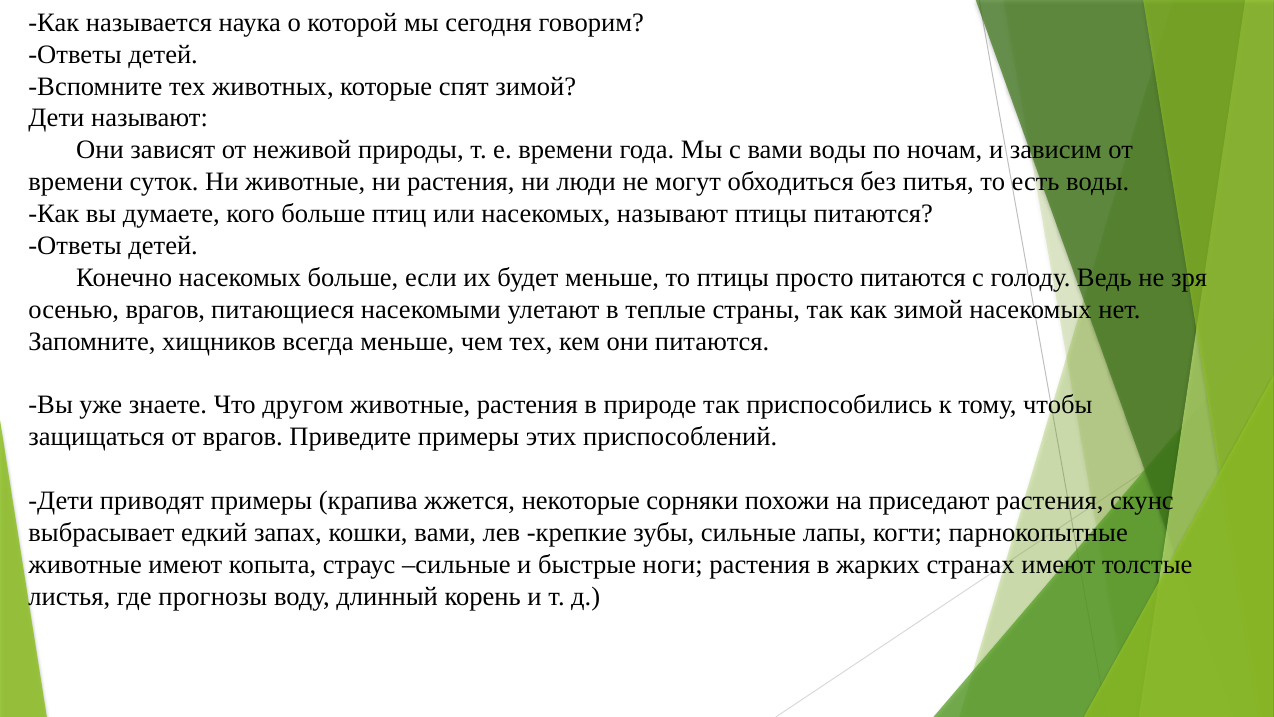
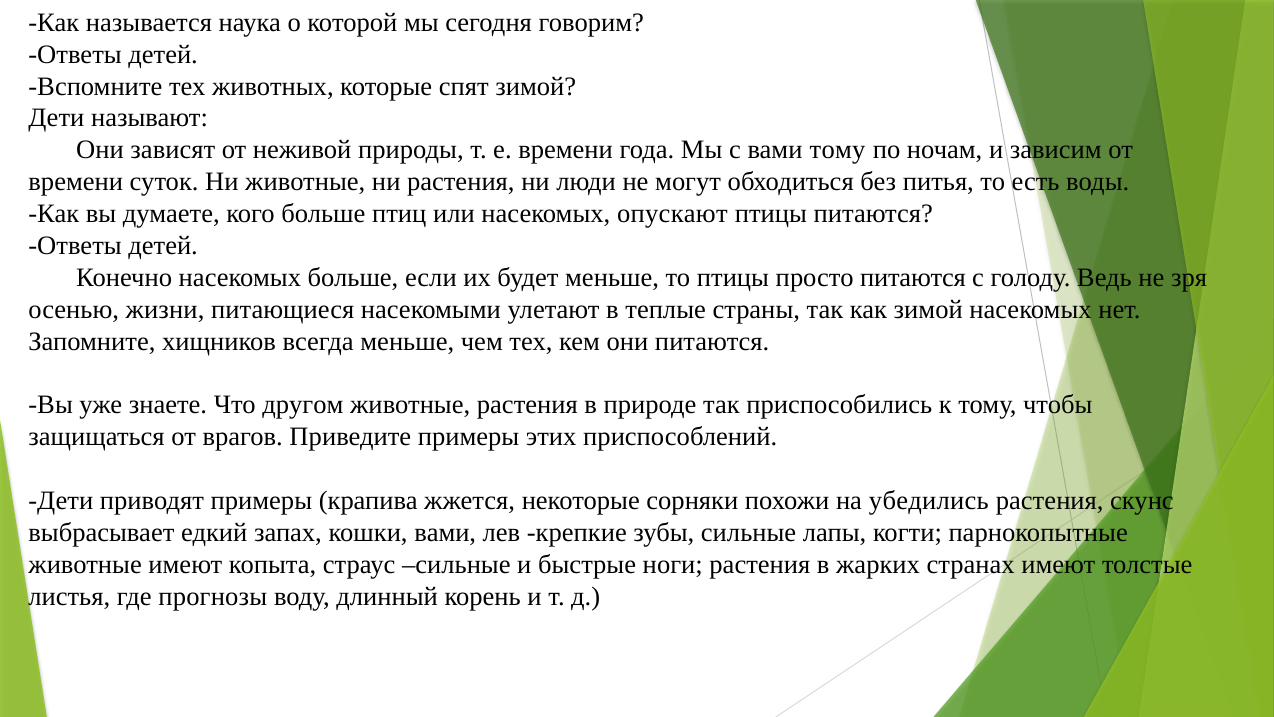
вами воды: воды -> тому (838, 150)
насекомых называют: называют -> опускают (672, 214)
осенью врагов: врагов -> жизни (165, 309)
приседают: приседают -> убедились (929, 501)
